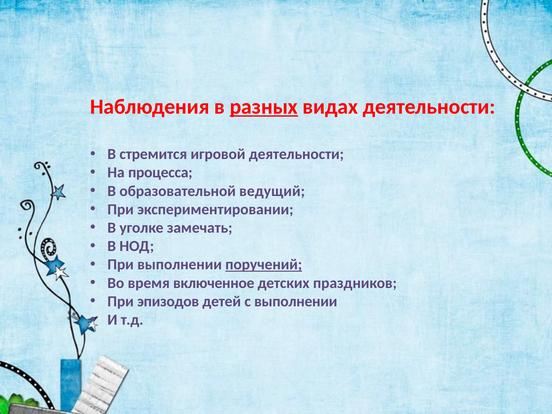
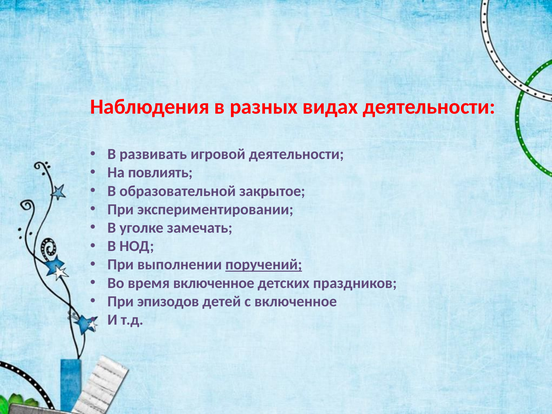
разных underline: present -> none (264, 107)
стремится: стремится -> развивать (153, 154)
процесса: процесса -> повлиять (160, 173)
ведущий: ведущий -> закрытое (272, 191)
с выполнении: выполнении -> включенное (296, 301)
